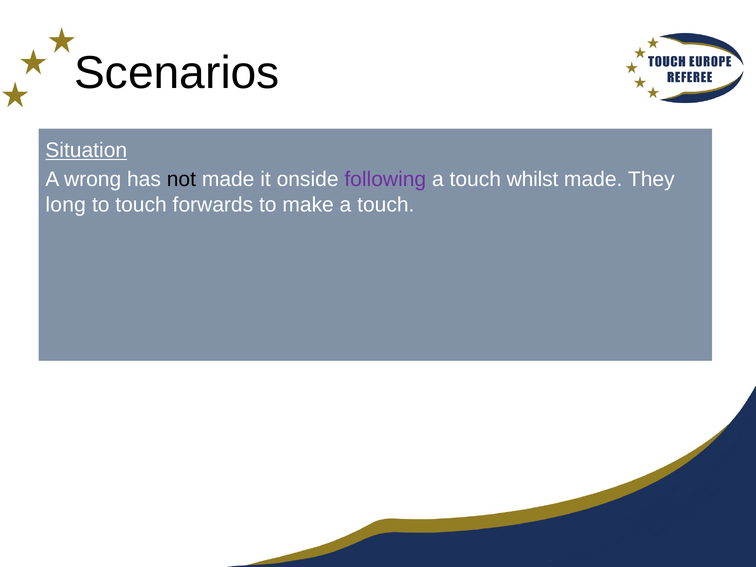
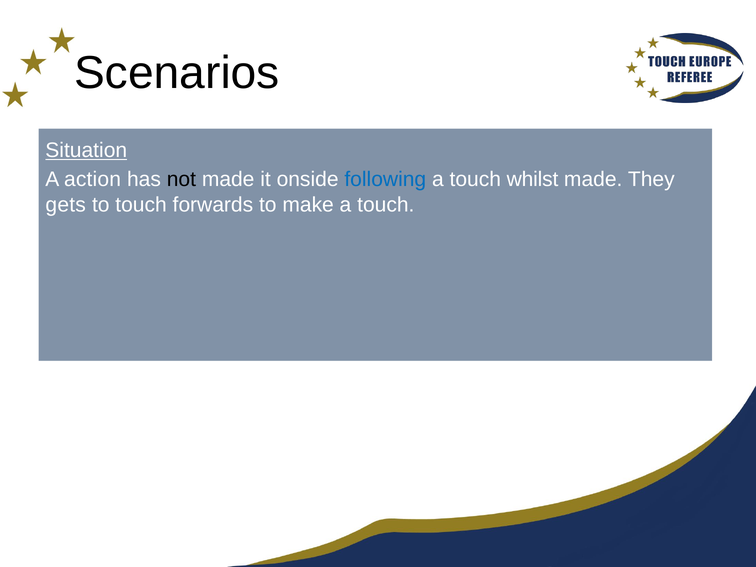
wrong: wrong -> action (93, 180)
following colour: purple -> blue (385, 180)
long: long -> gets (66, 205)
